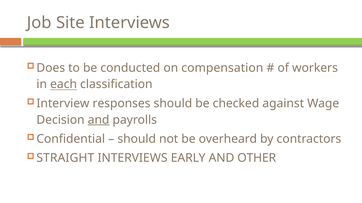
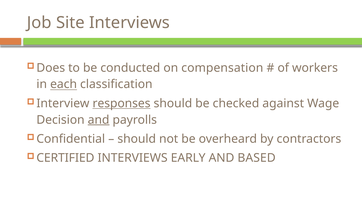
responses underline: none -> present (122, 104)
STRAIGHT: STRAIGHT -> CERTIFIED (65, 158)
OTHER: OTHER -> BASED (257, 158)
